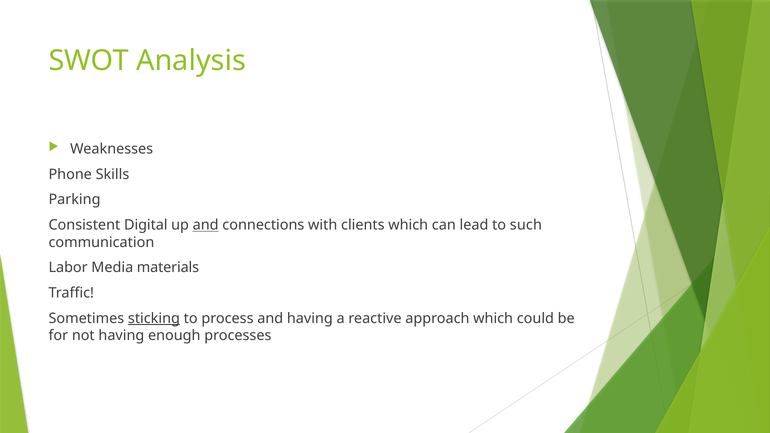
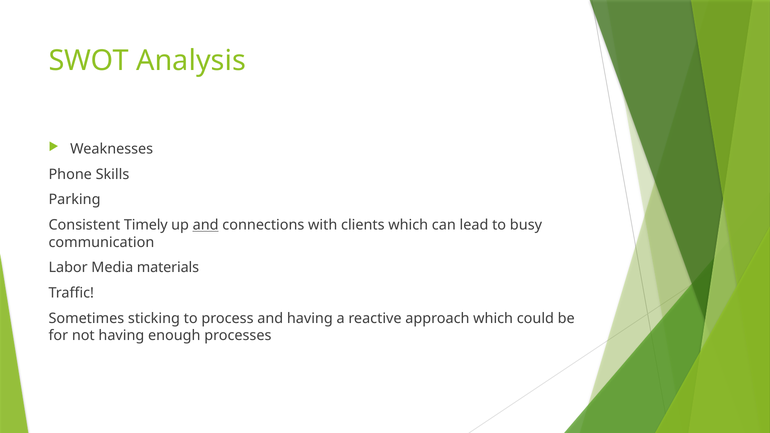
Digital: Digital -> Timely (146, 225)
such: such -> busy (526, 225)
sticking underline: present -> none (154, 318)
